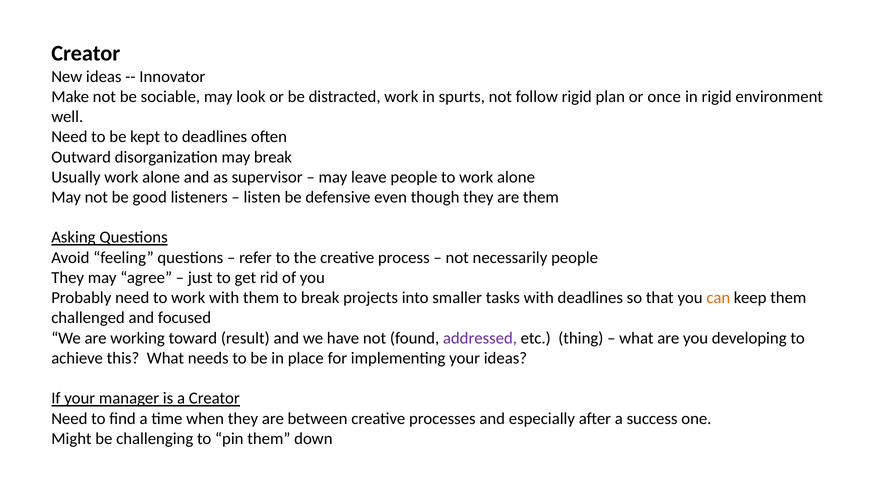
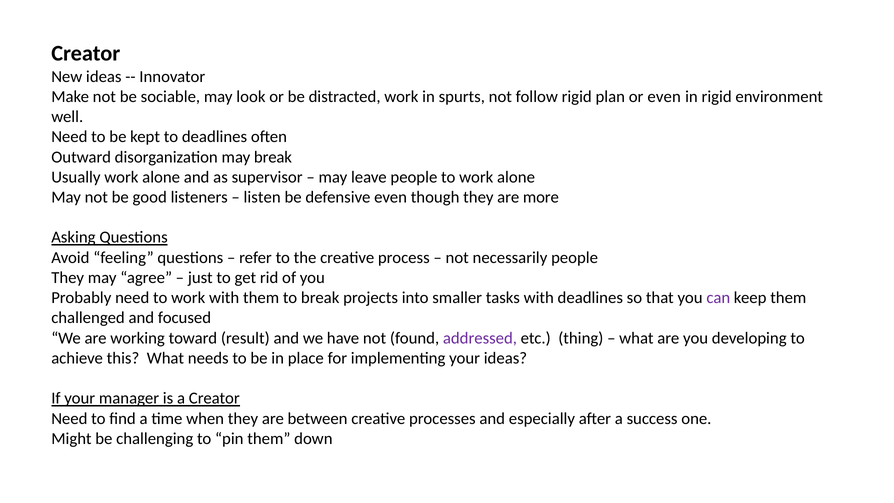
or once: once -> even (664, 97)
are them: them -> more (541, 197)
can colour: orange -> purple (718, 298)
